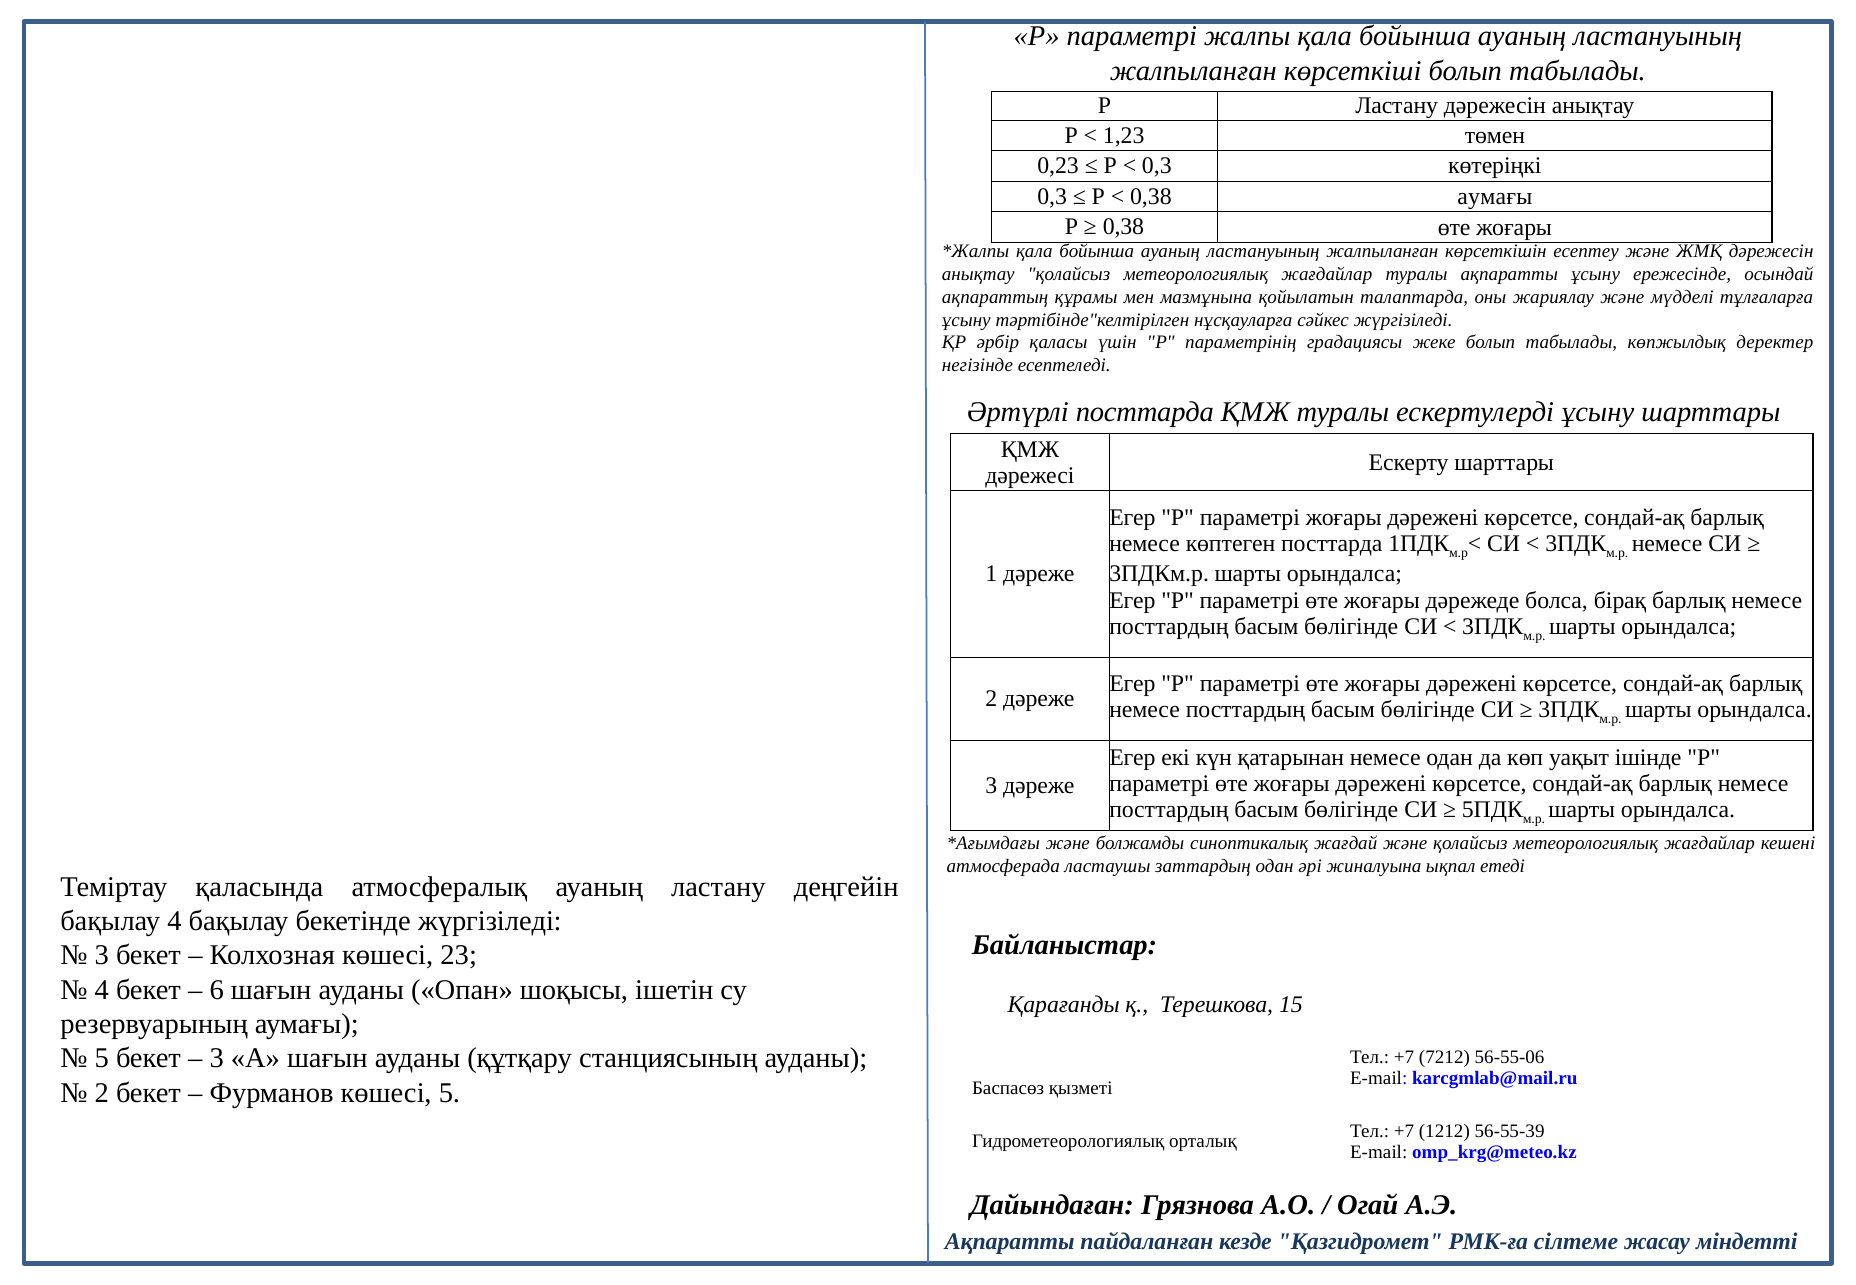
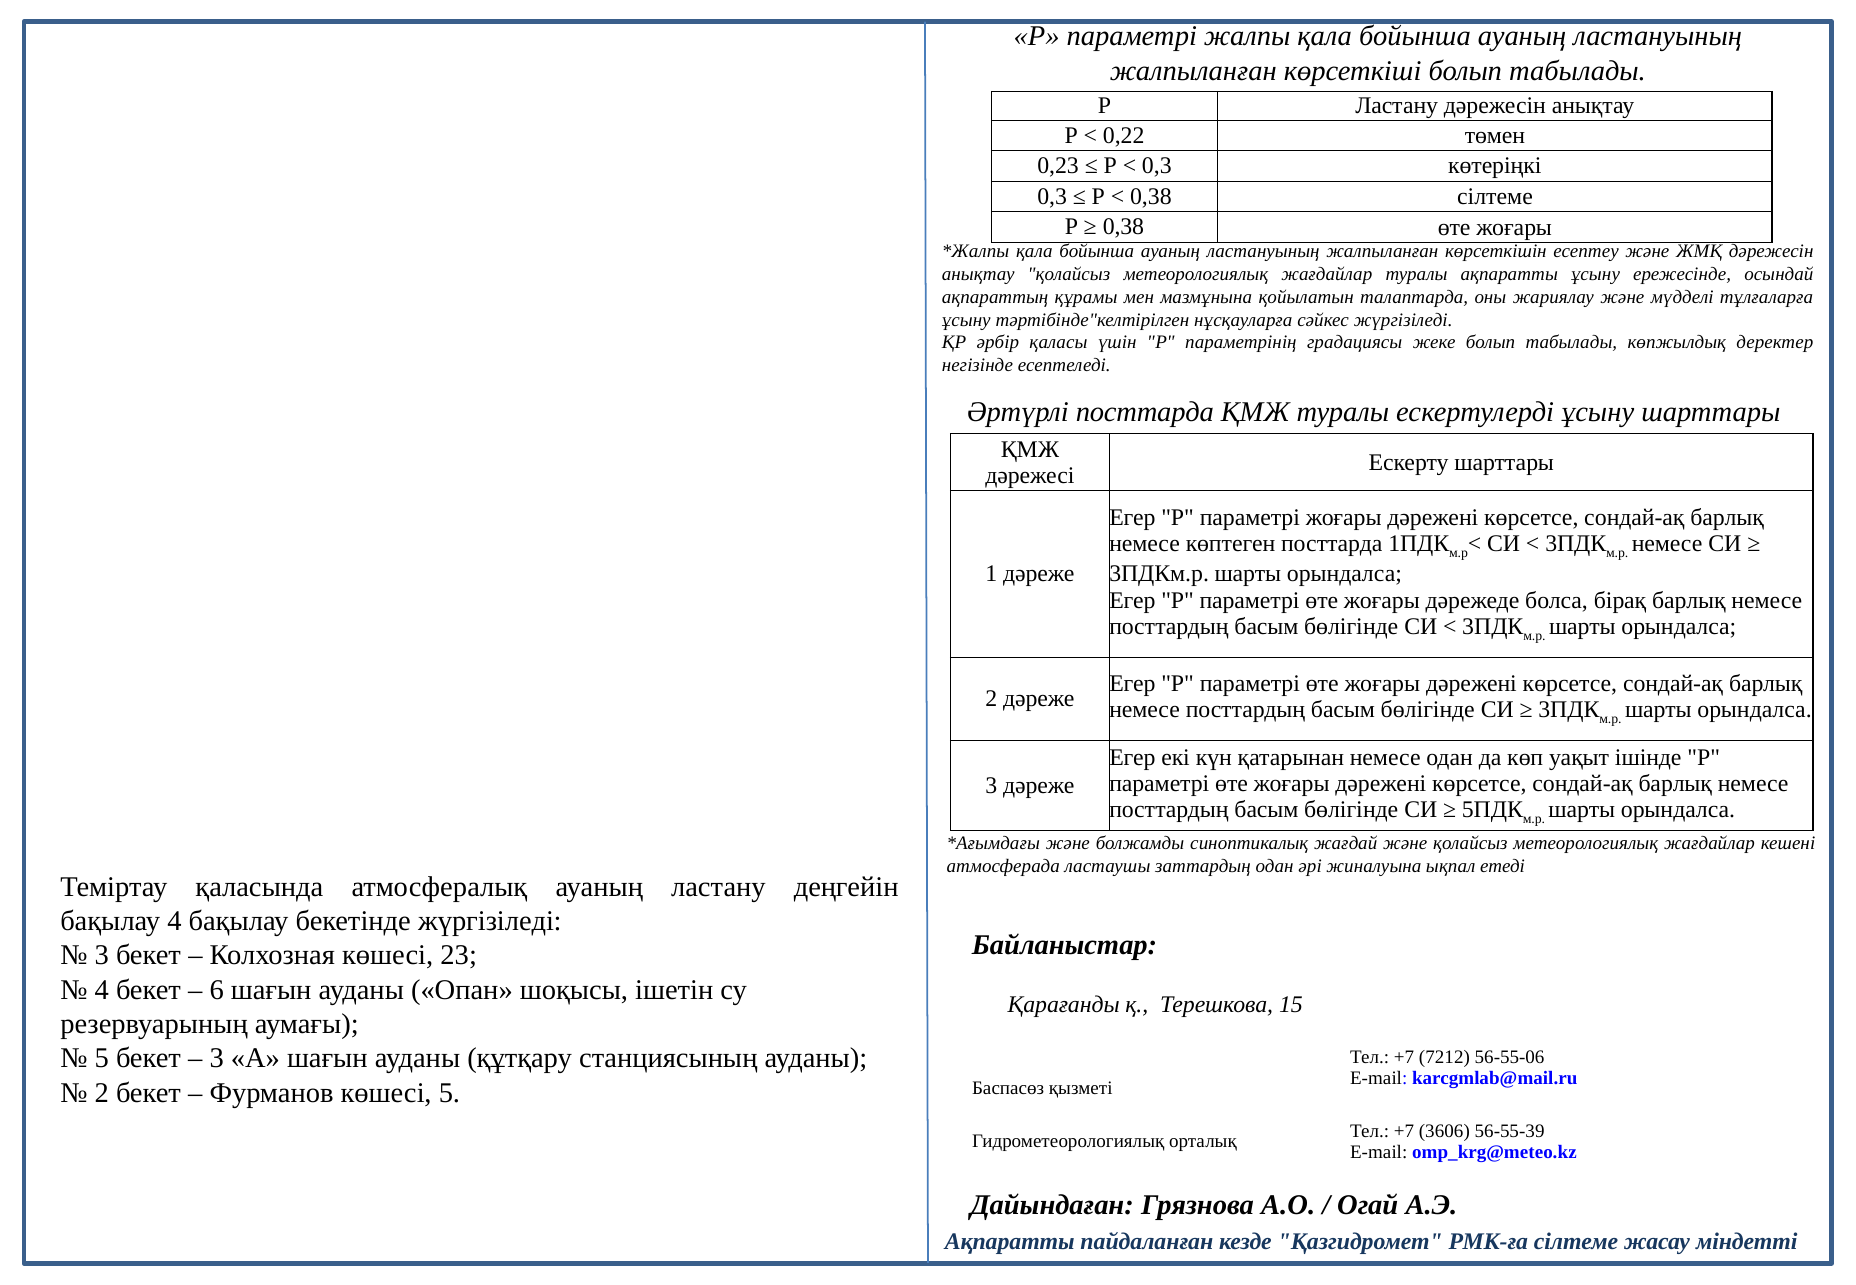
1,23: 1,23 -> 0,22 (1124, 135)
0,38 аумағы: аумағы -> сілтеме (1495, 197)
1212: 1212 -> 3606 (1444, 1131)
